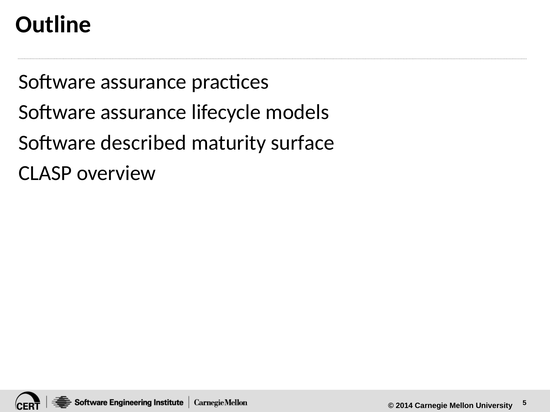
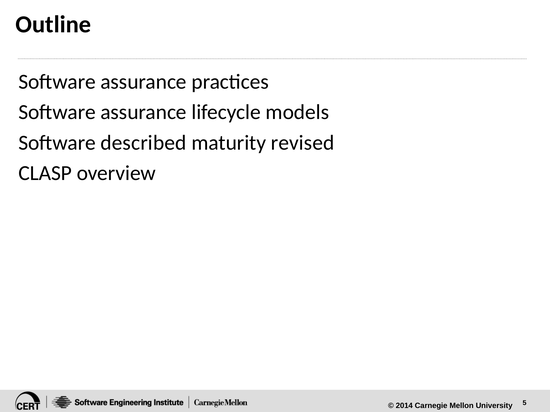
surface: surface -> revised (303, 143)
